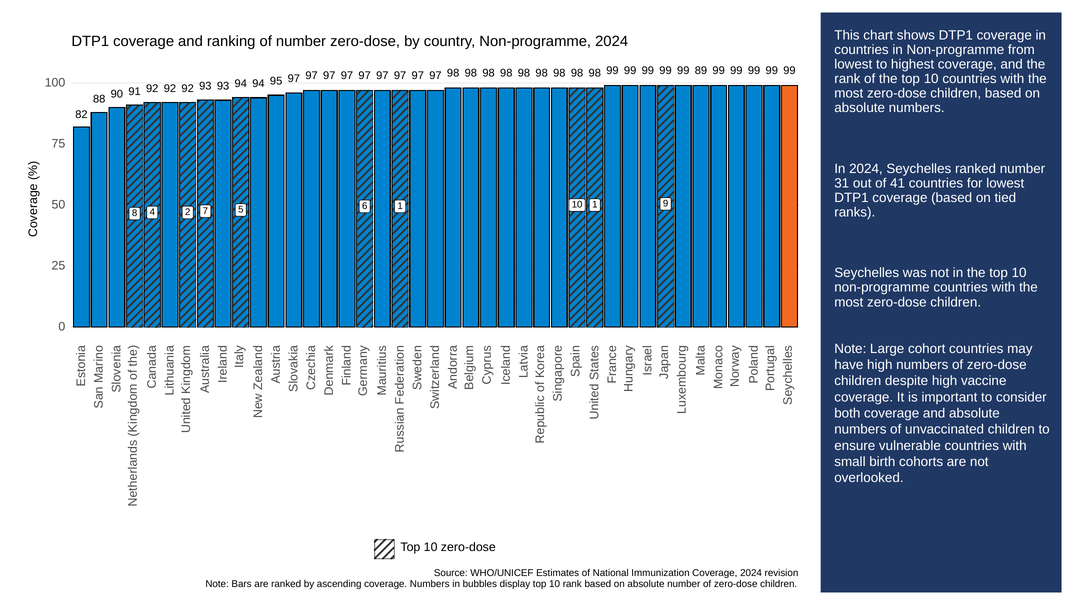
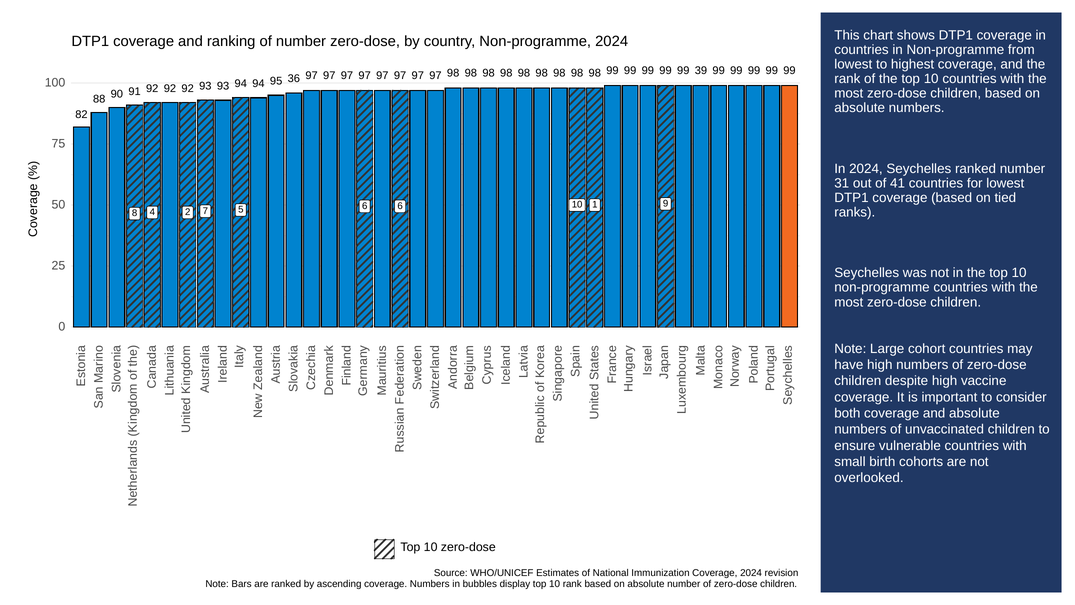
89: 89 -> 39 (701, 71)
95 97: 97 -> 36 (294, 78)
5 1: 1 -> 6 (400, 206)
